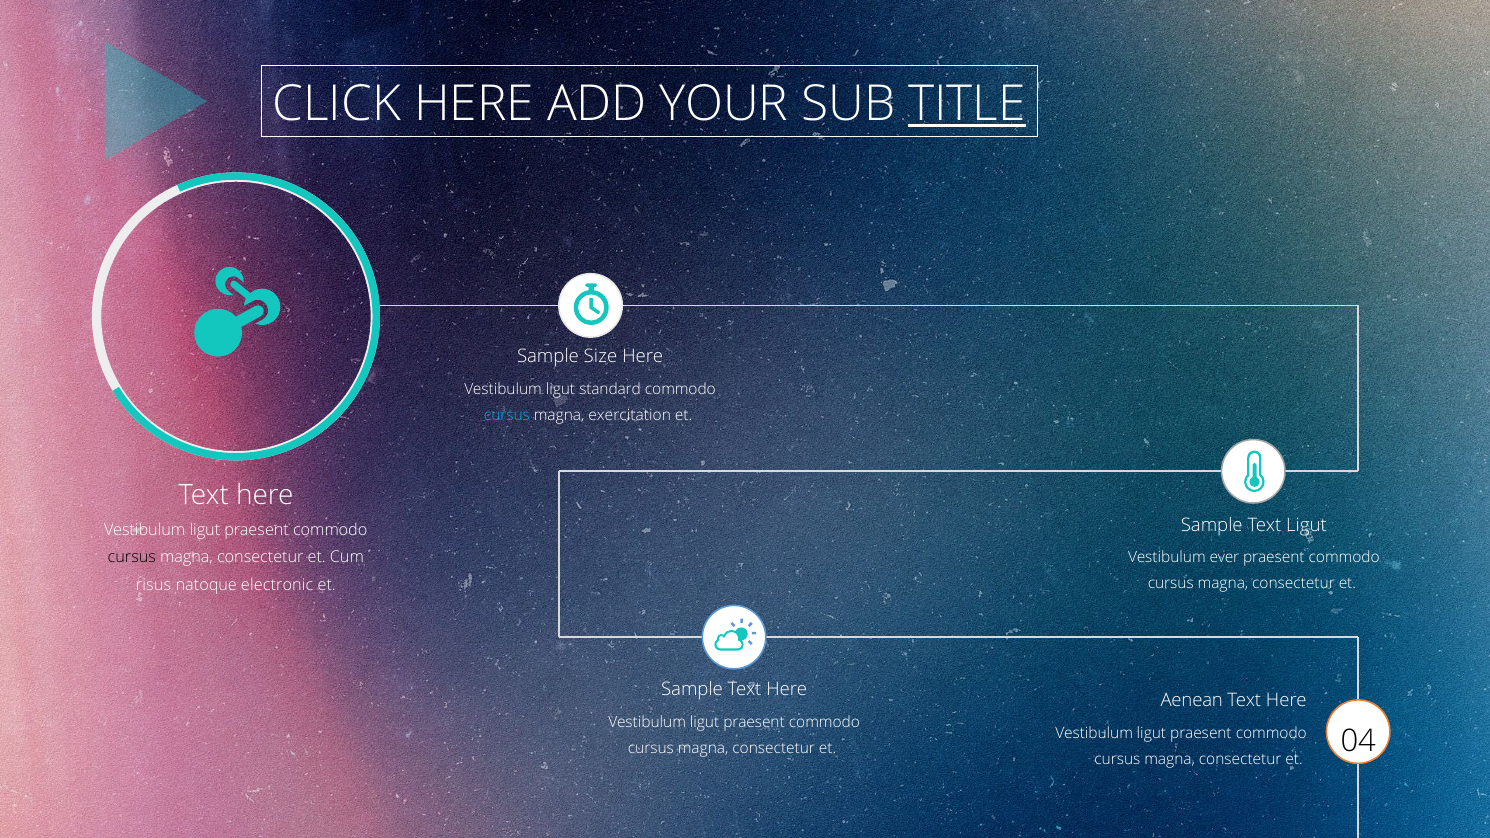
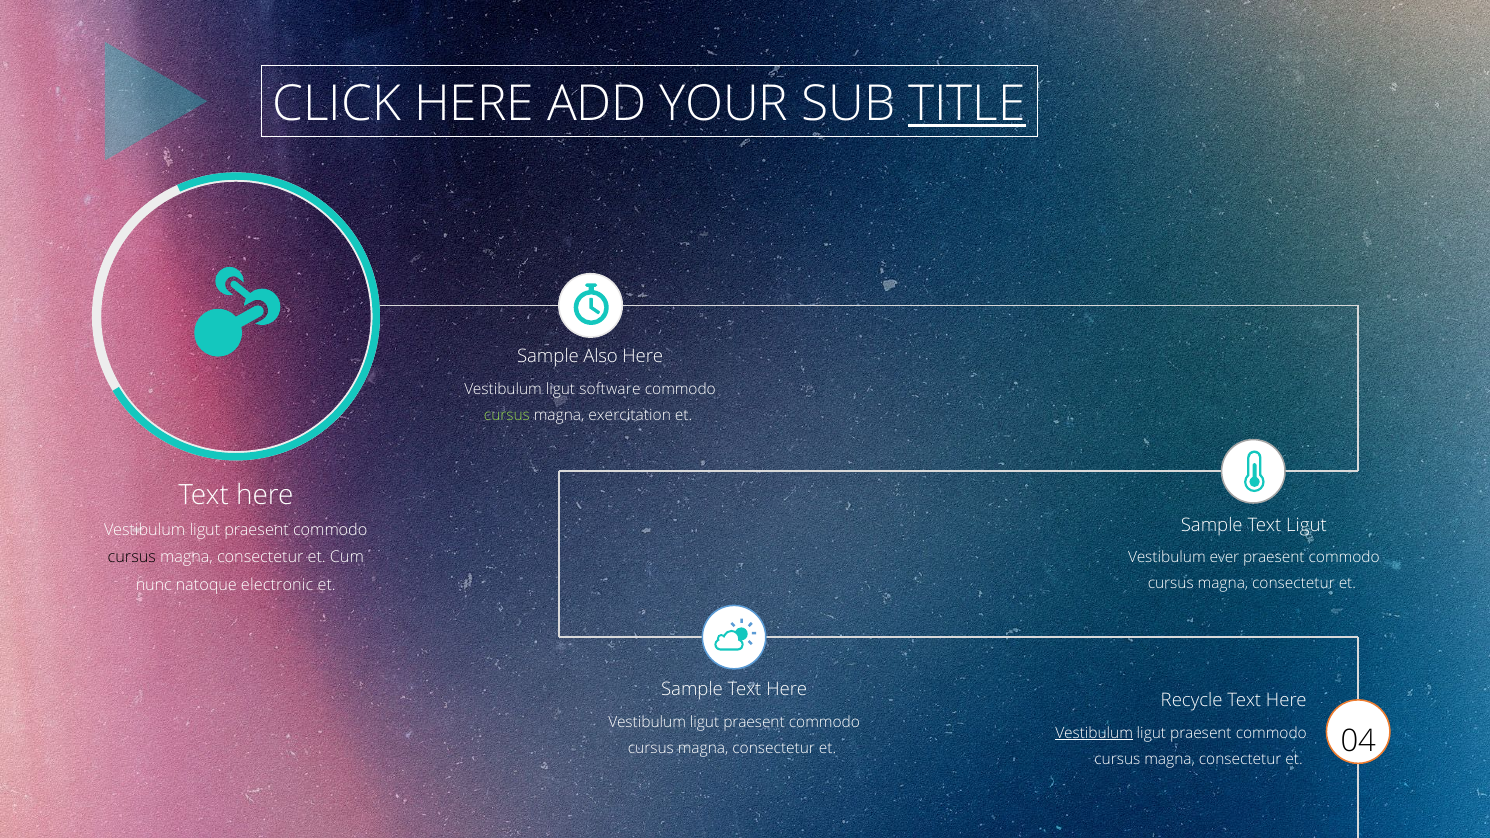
Size: Size -> Also (601, 356)
standard: standard -> software (610, 389)
cursus colour: light blue -> light green (507, 415)
risus: risus -> nunc (154, 585)
Aenean: Aenean -> Recycle (1192, 701)
Vestibulum underline: none -> present (1094, 733)
